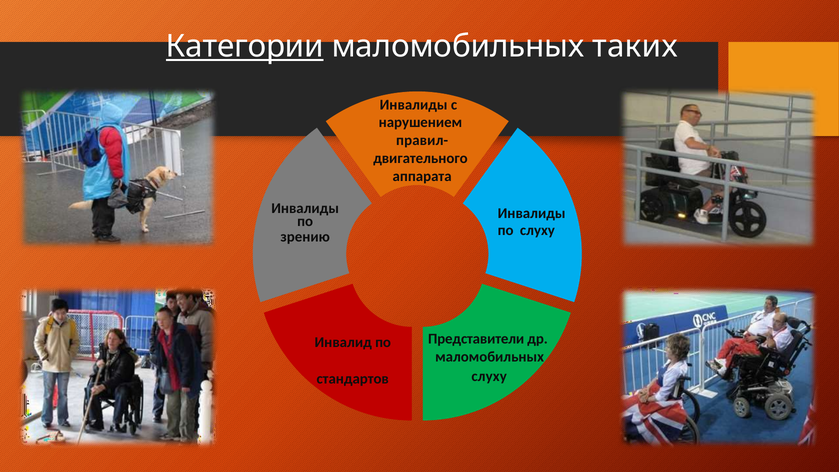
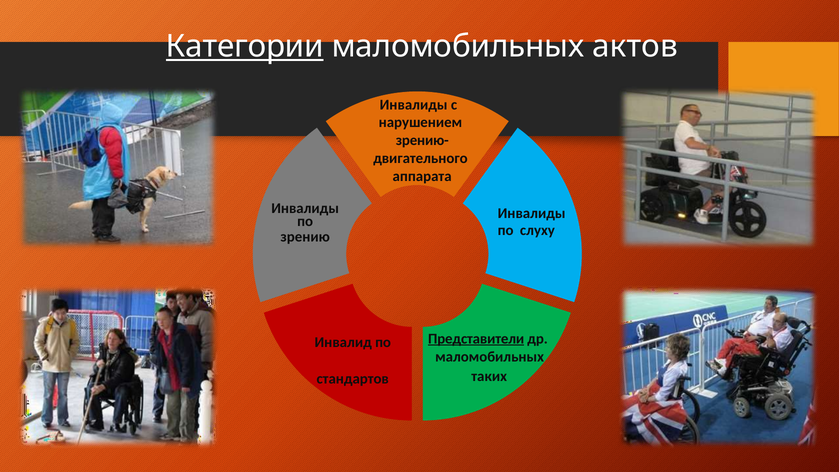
таких: таких -> актов (635, 47)
правил-: правил- -> зрению- (422, 140)
Представители underline: none -> present (476, 339)
слуху: слуху -> таких (489, 376)
